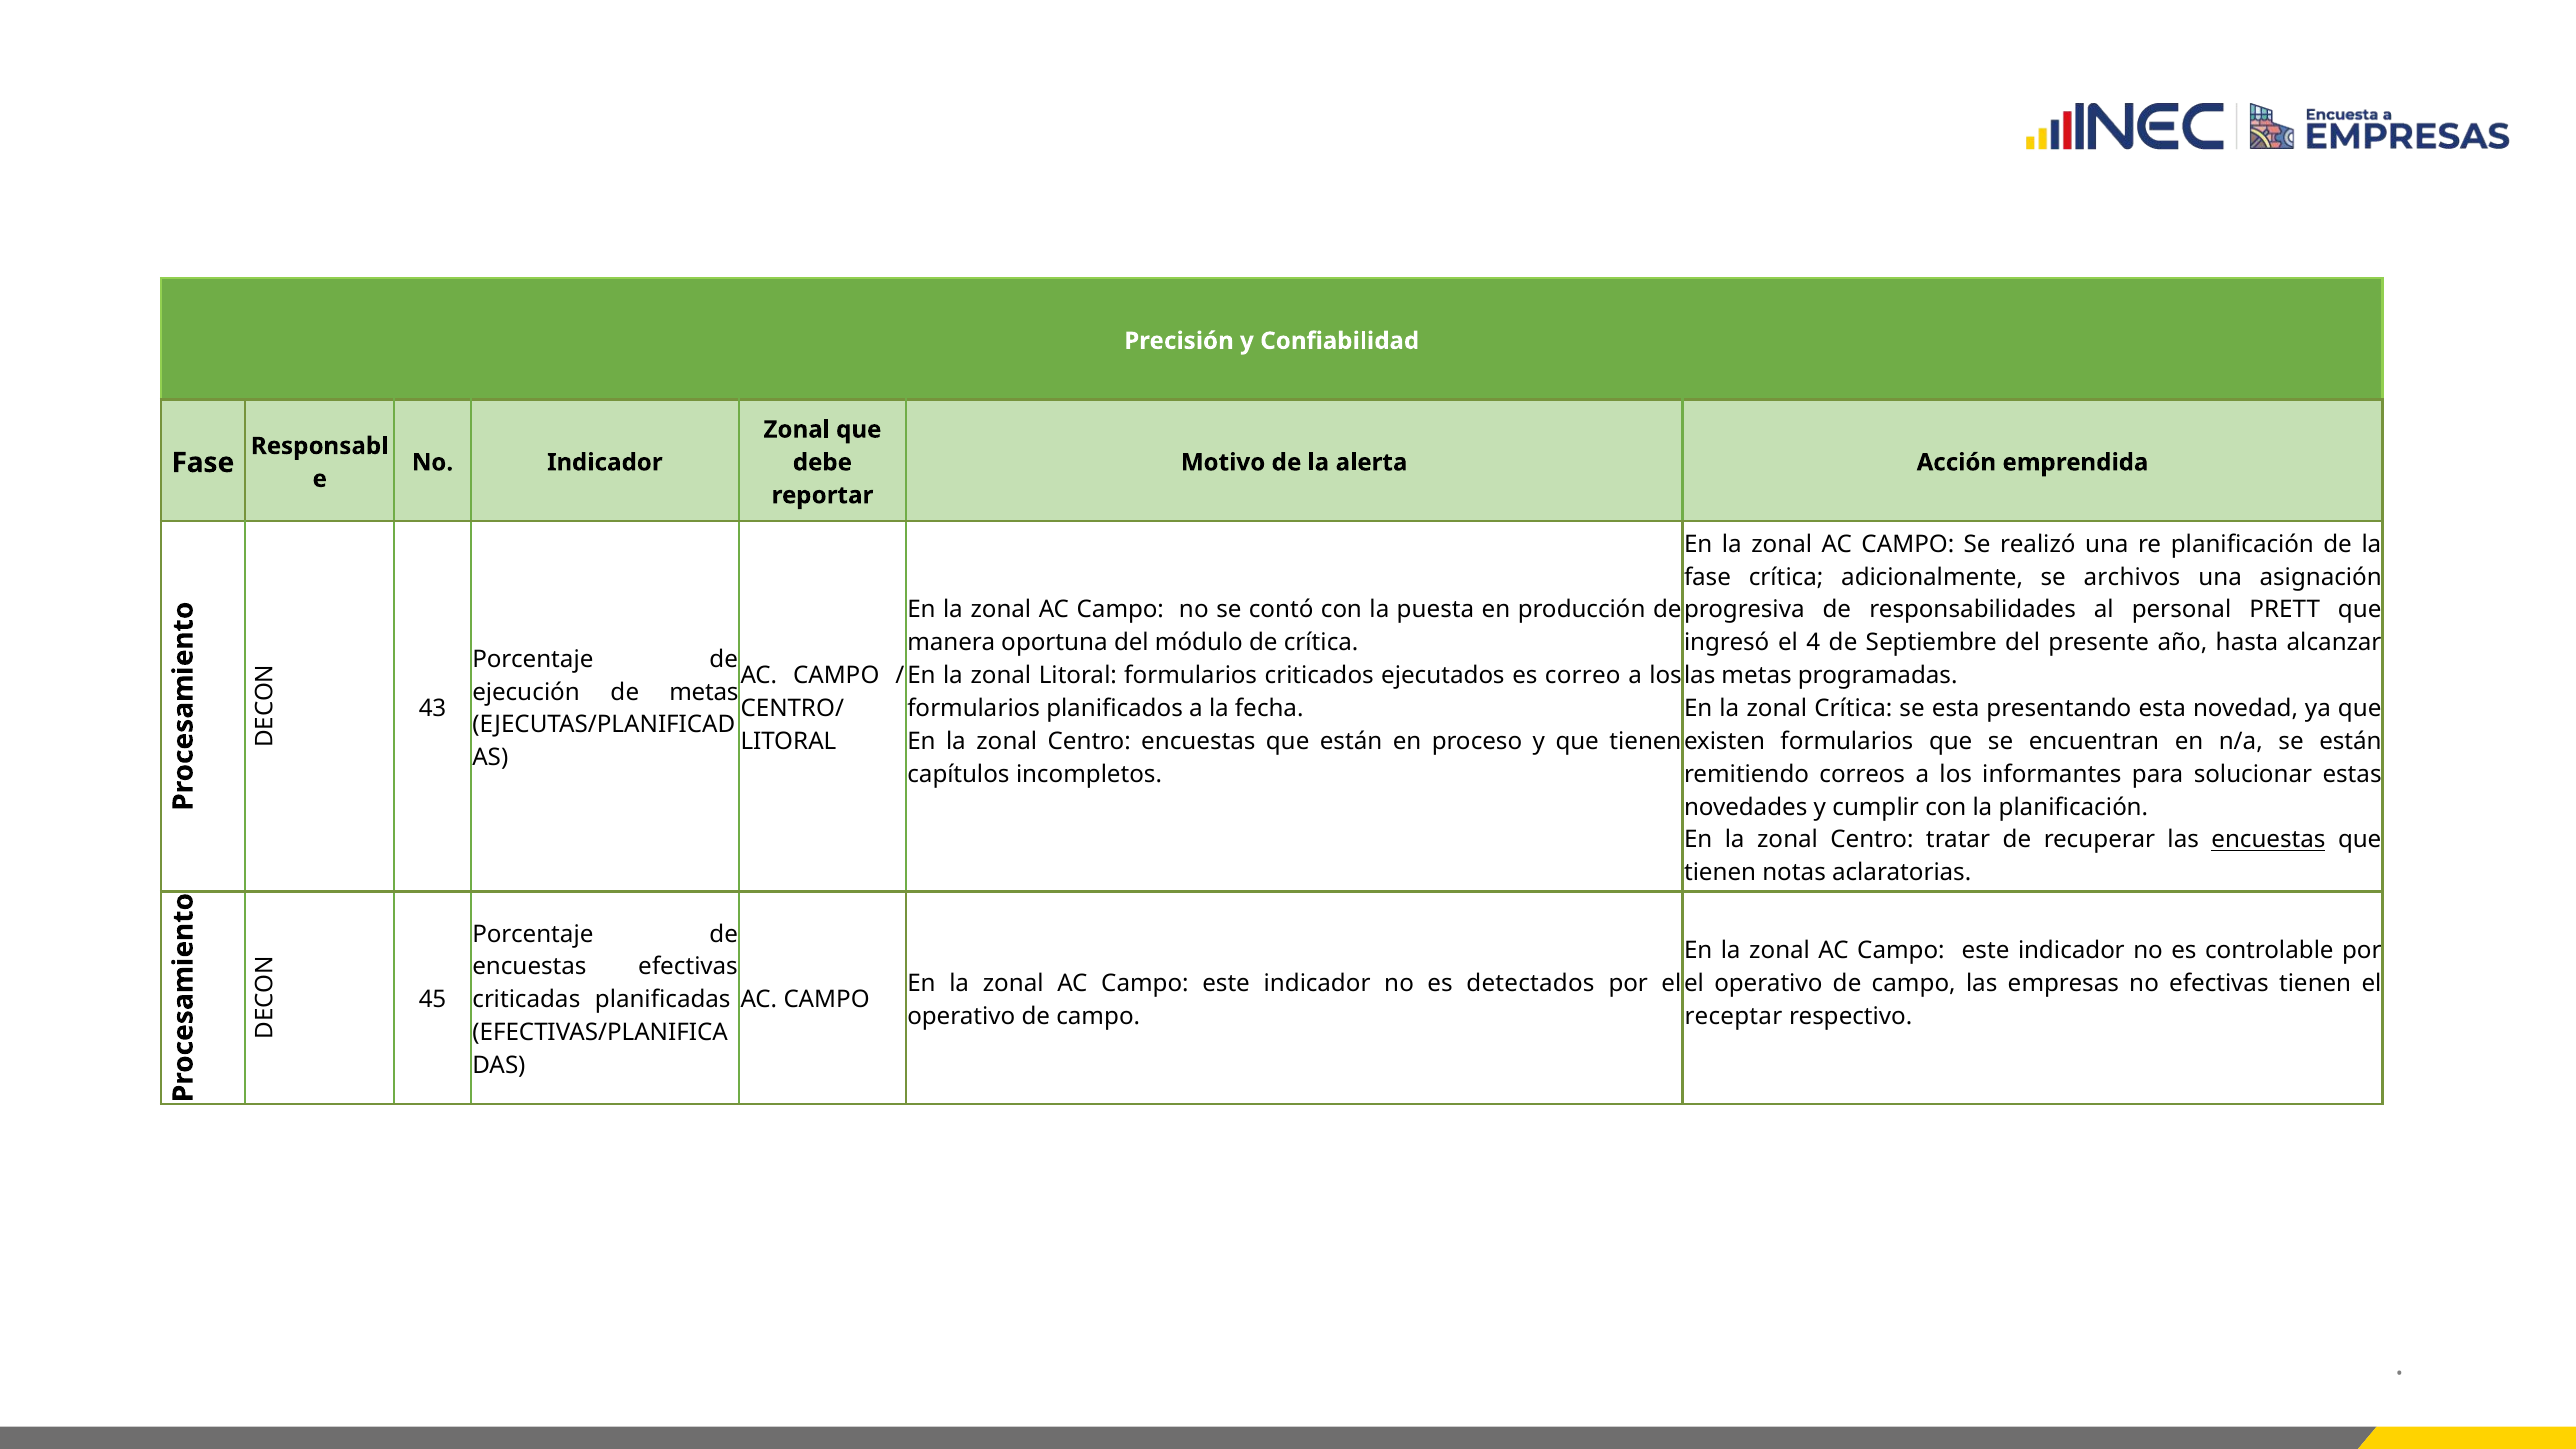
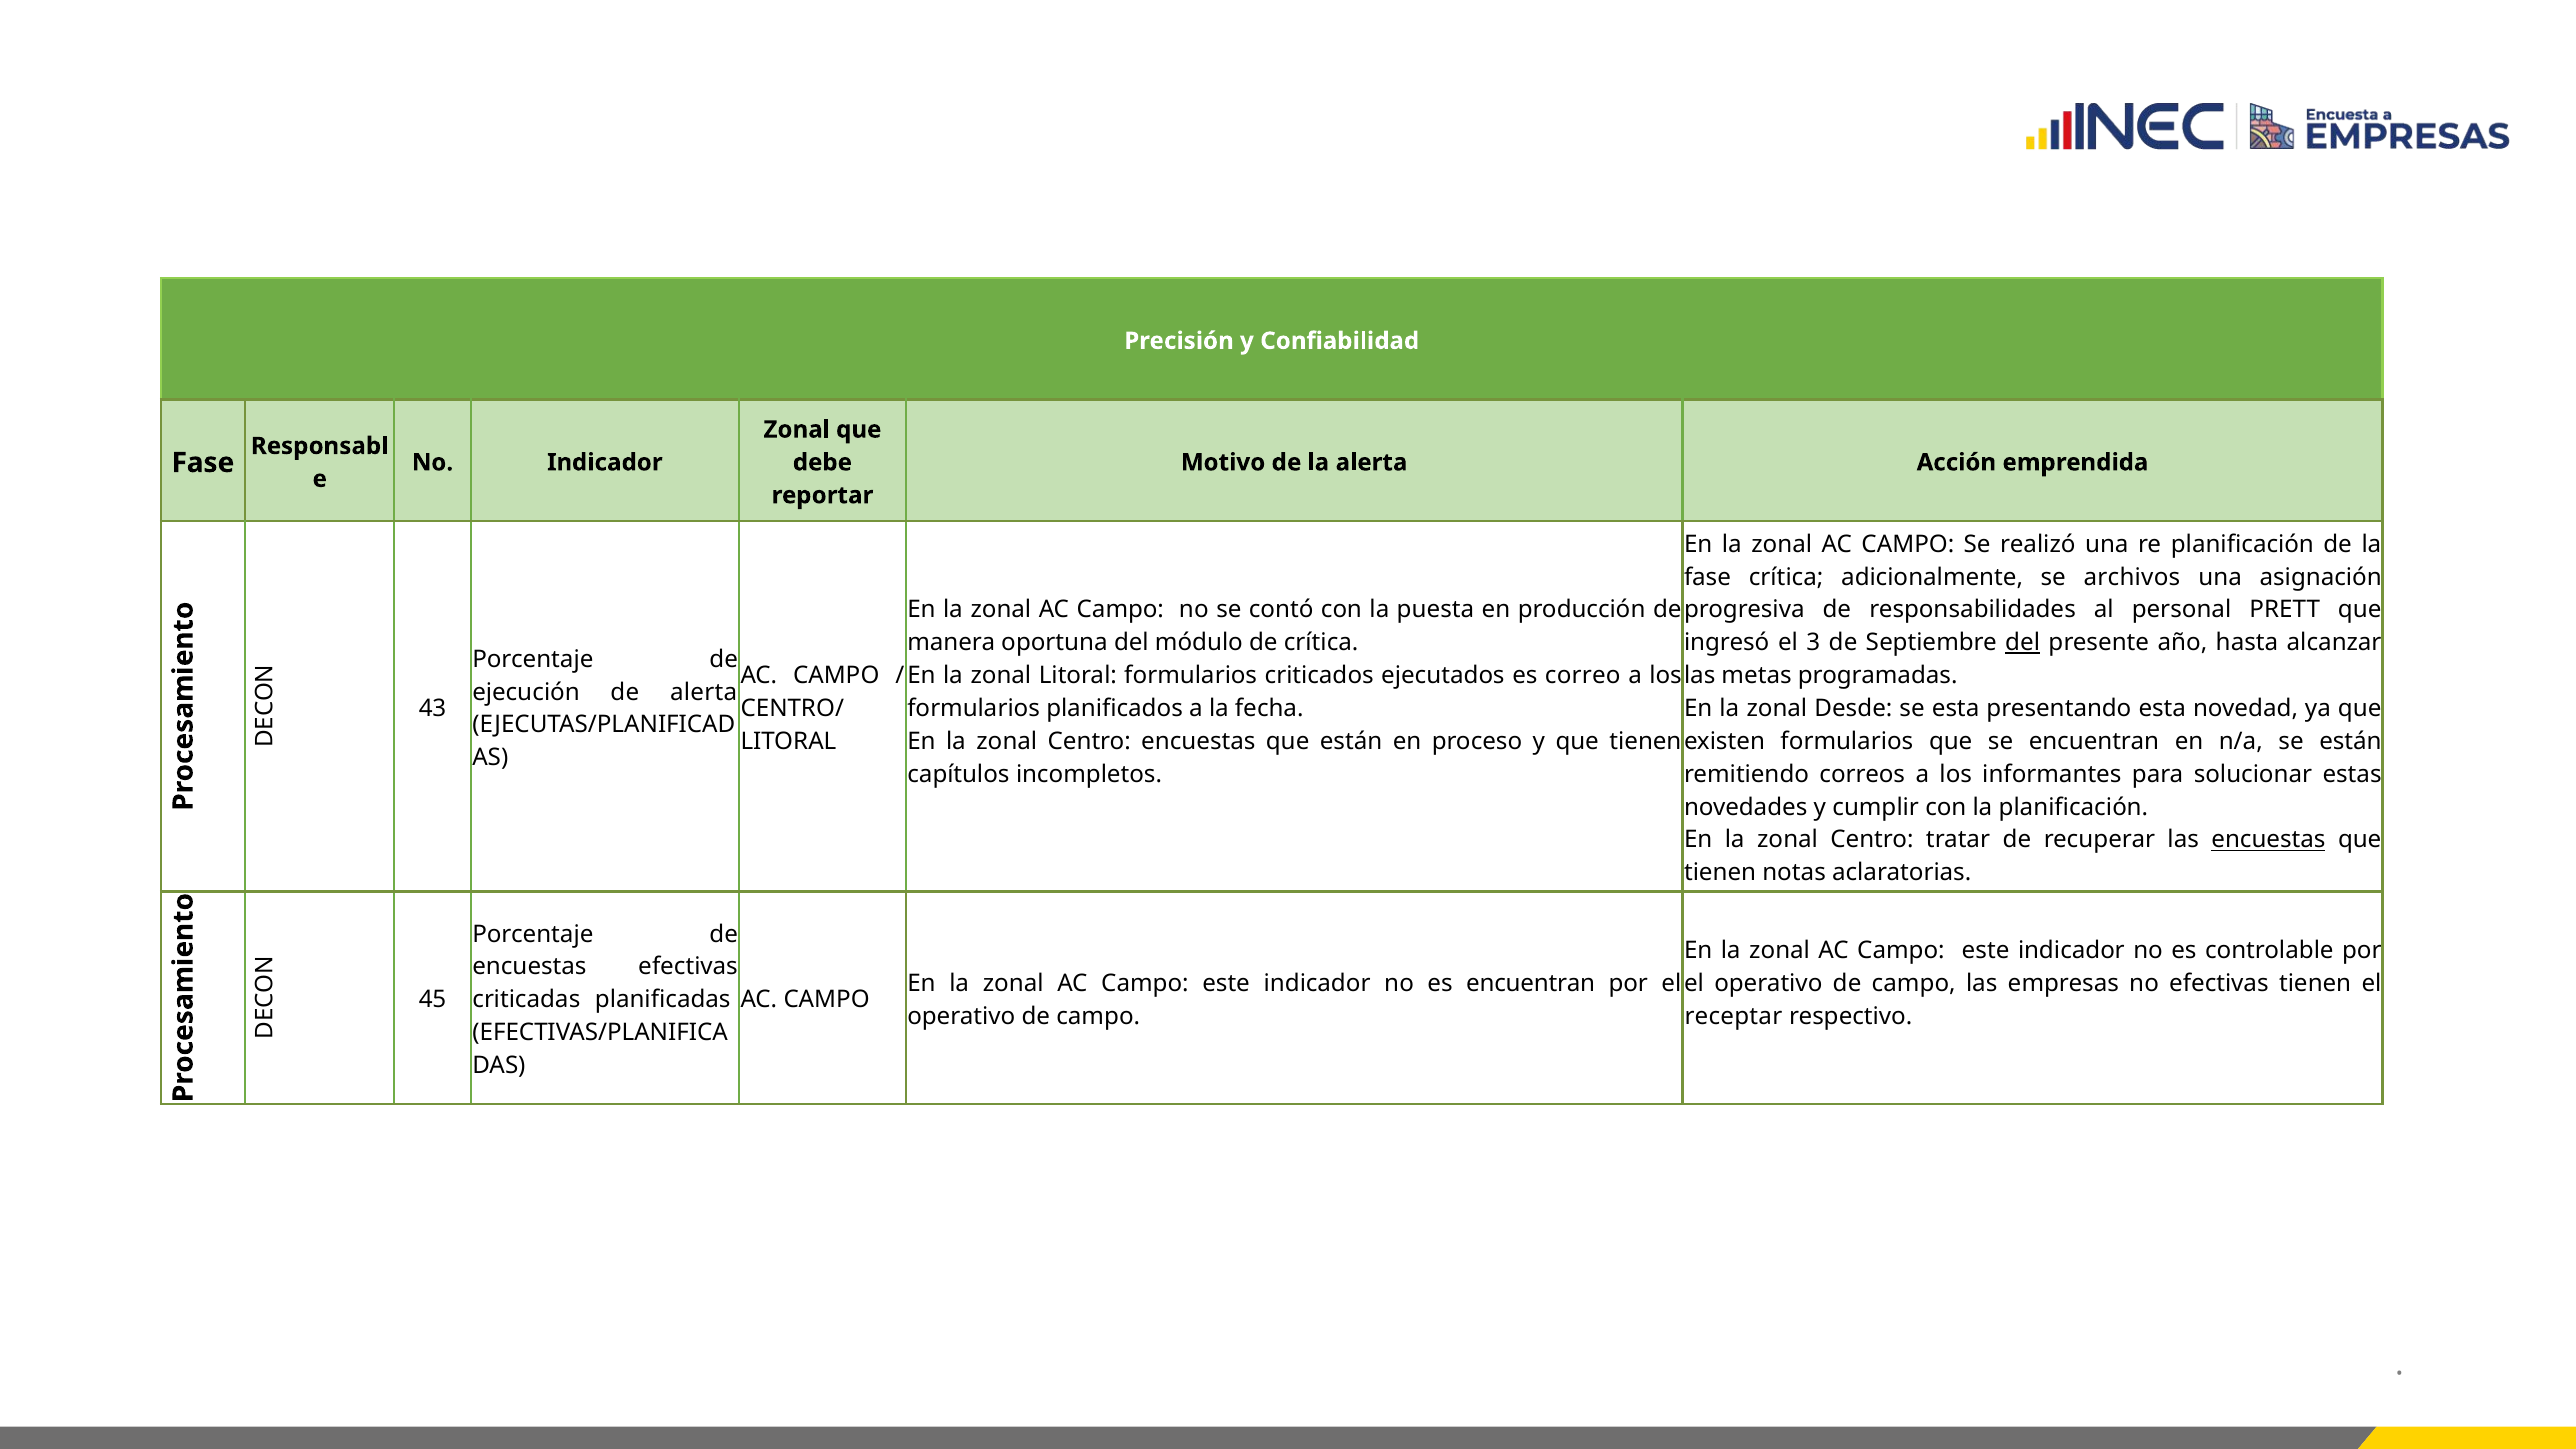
4: 4 -> 3 (1813, 643)
del underline: none -> present (2023, 643)
de metas: metas -> alerta (704, 692)
zonal Crítica: Crítica -> Desde (1853, 708)
es detectados: detectados -> encuentran (1531, 983)
